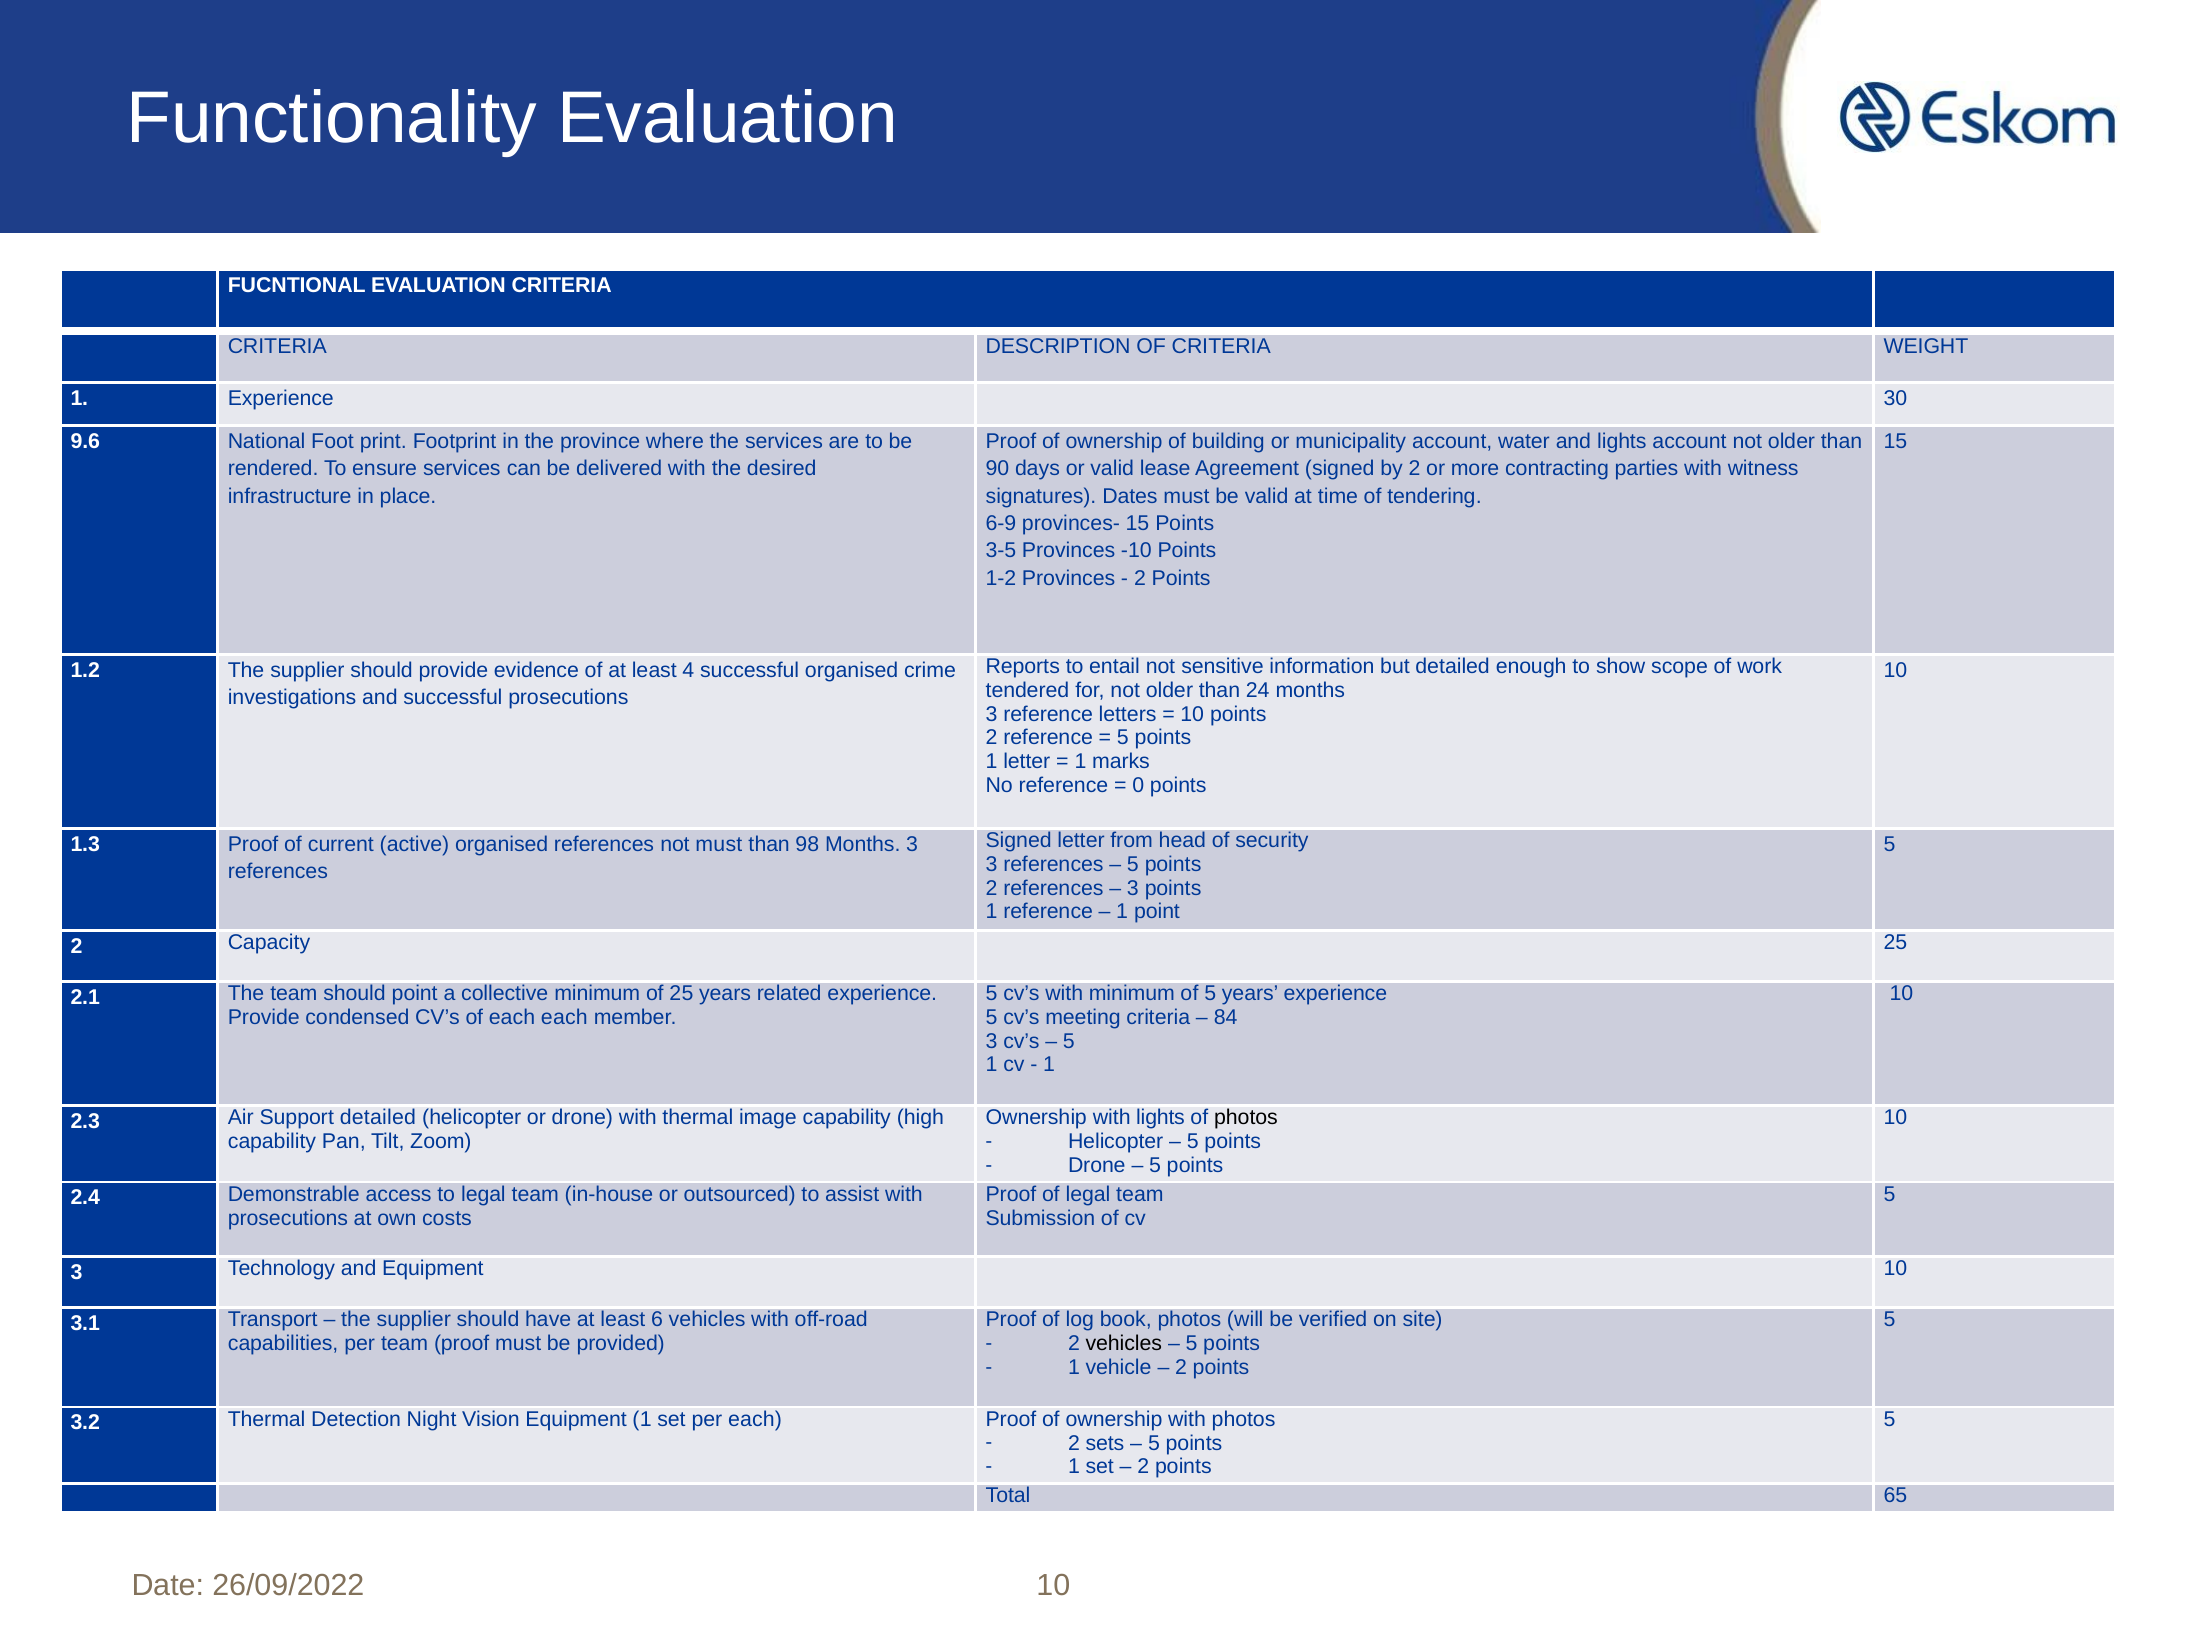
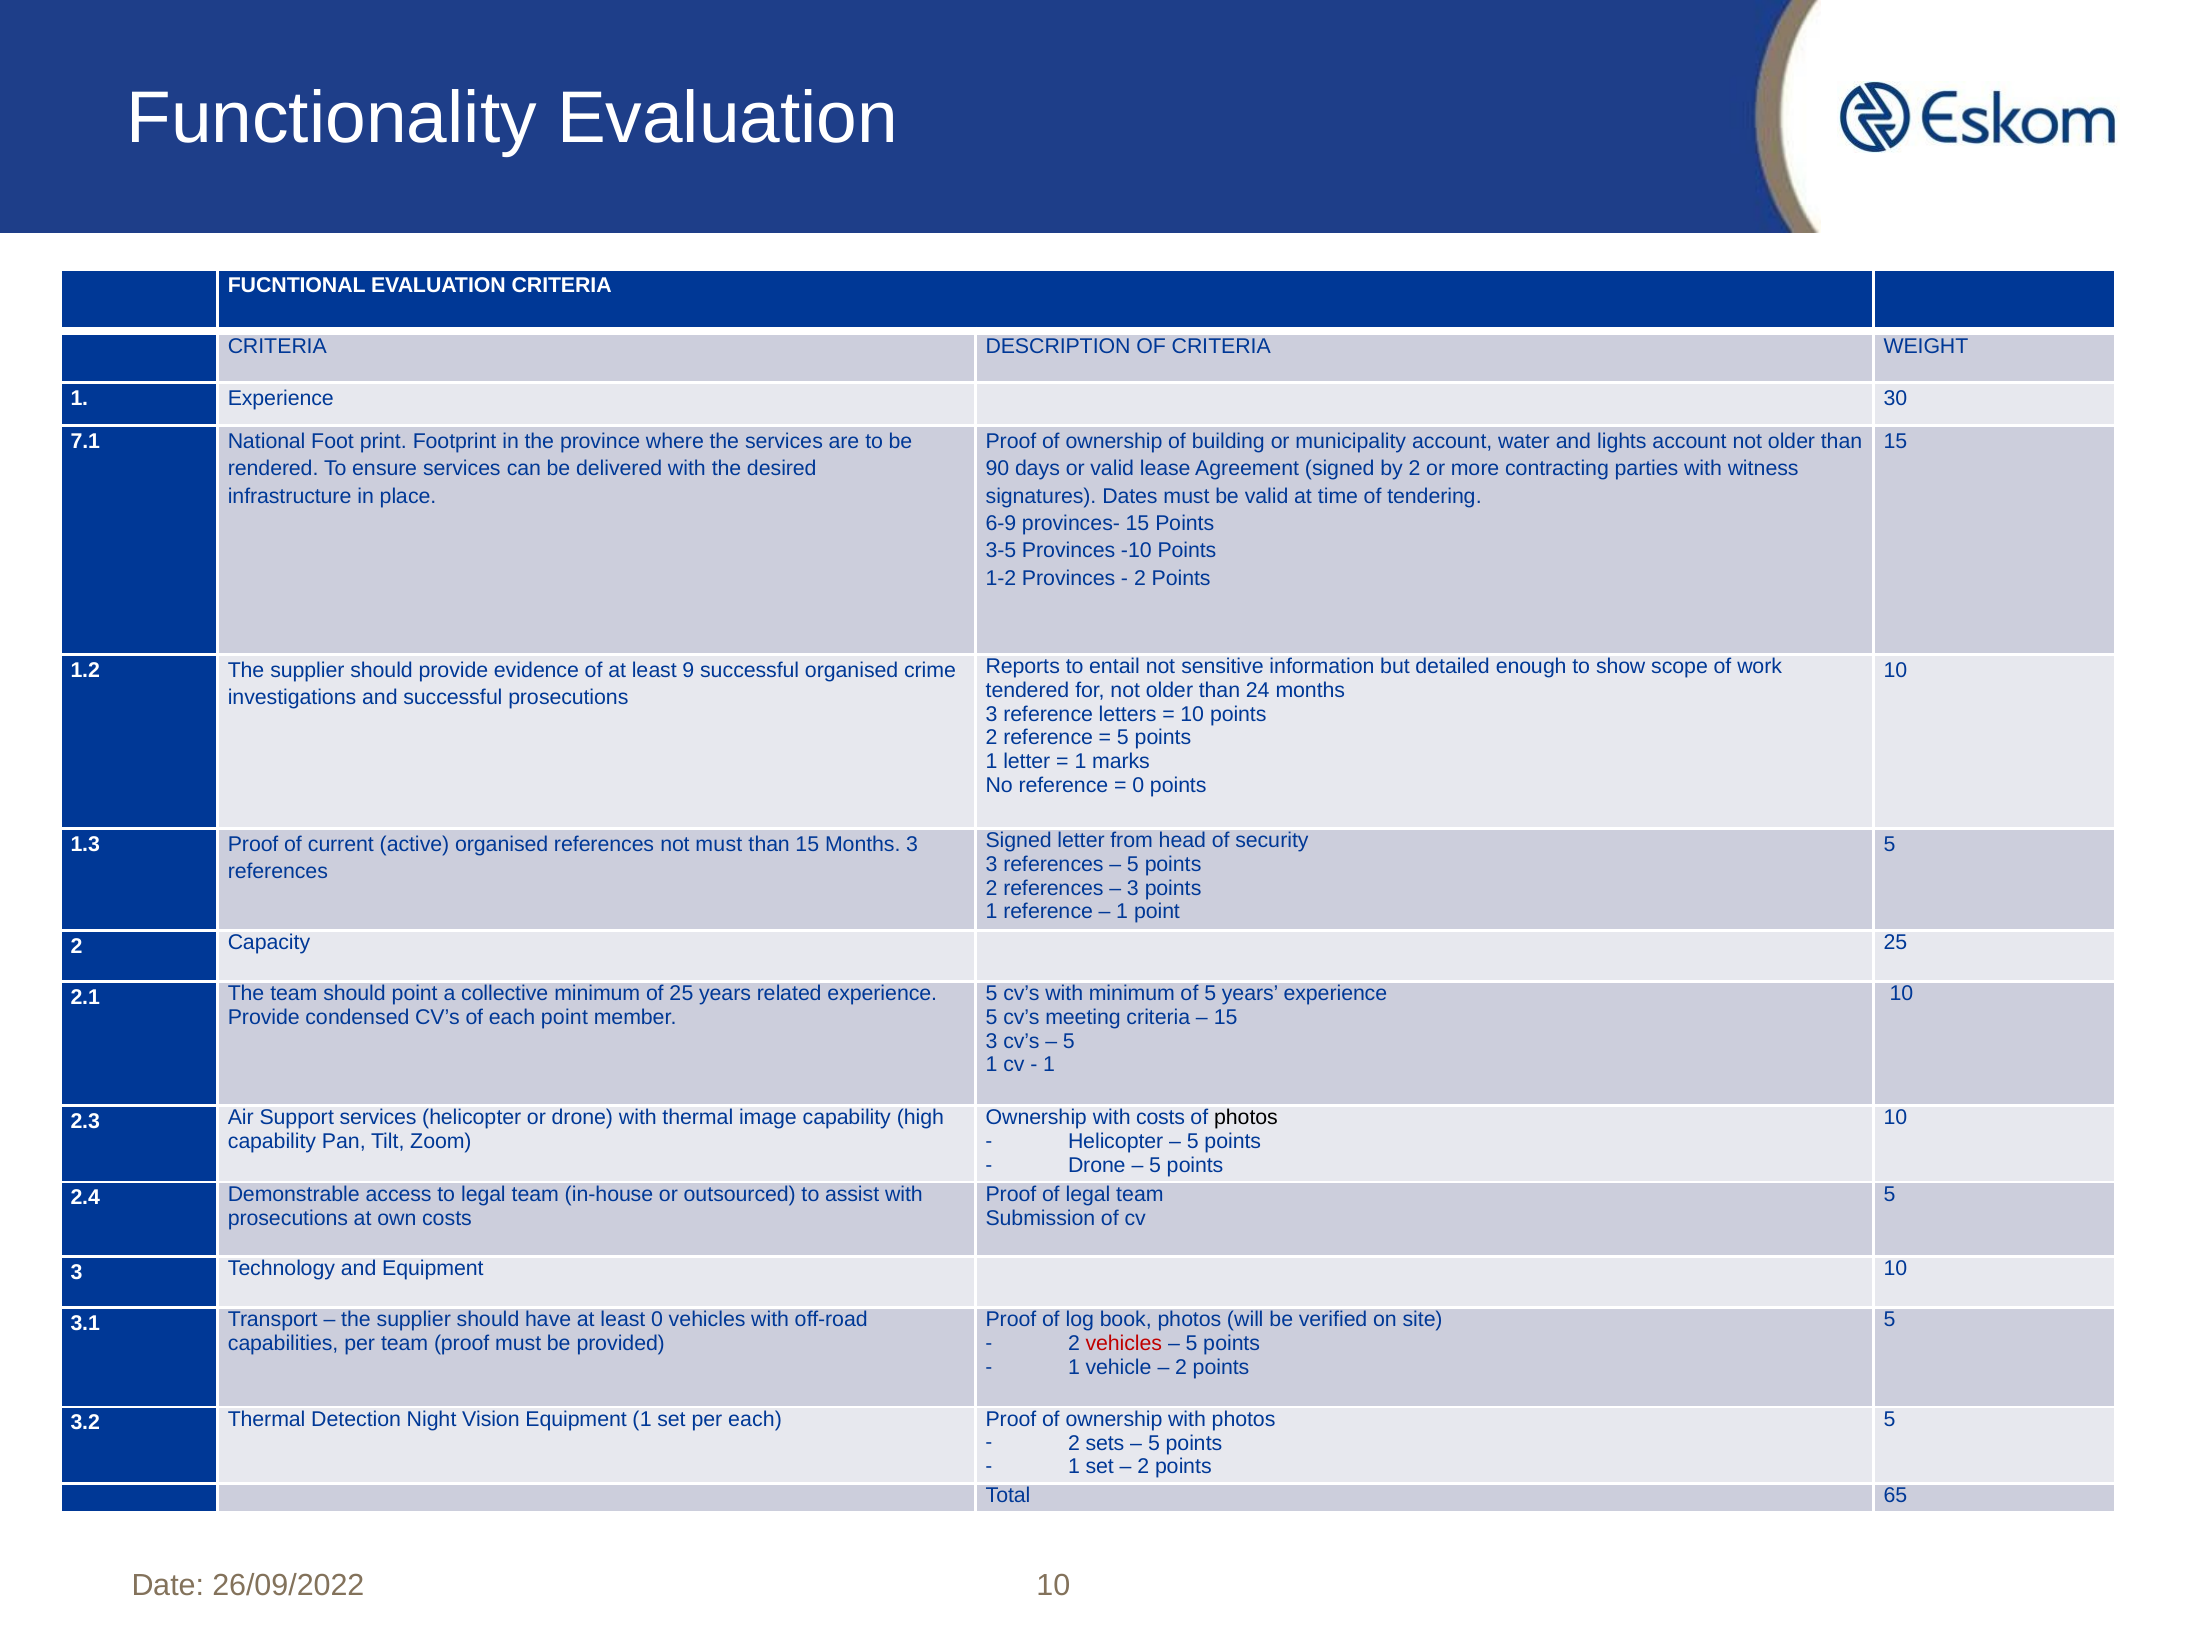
9.6: 9.6 -> 7.1 (85, 441)
4: 4 -> 9 (688, 670)
than 98: 98 -> 15 (807, 844)
each each: each -> point (564, 1017)
84: 84 -> 15 (1226, 1017)
with lights: lights -> costs (1161, 1118)
Support detailed: detailed -> services (378, 1118)
least 6: 6 -> 0 (657, 1320)
vehicles colour: black -> red (1124, 1343)
